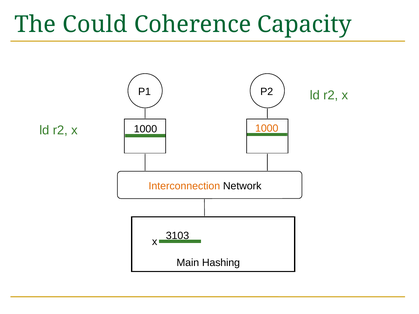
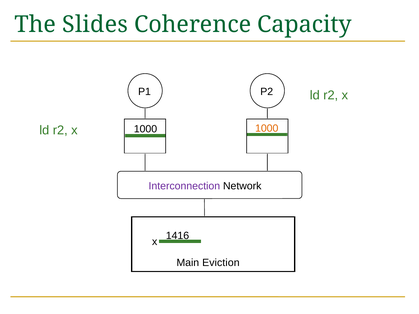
Could: Could -> Slides (95, 25)
Interconnection colour: orange -> purple (184, 186)
3103: 3103 -> 1416 (177, 236)
Hashing: Hashing -> Eviction (221, 263)
